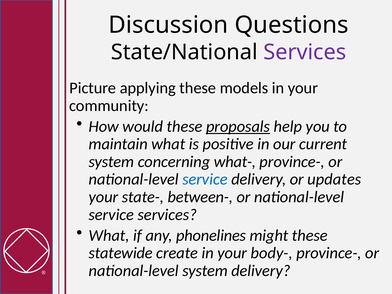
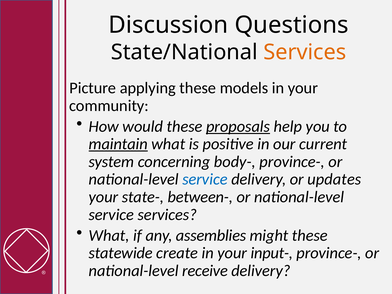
Services colour: purple -> orange (305, 52)
maintain underline: none -> present (118, 144)
what-: what- -> body- (235, 162)
phonelines: phonelines -> assemblies (211, 235)
body-: body- -> input- (272, 253)
national-level system: system -> receive (205, 271)
